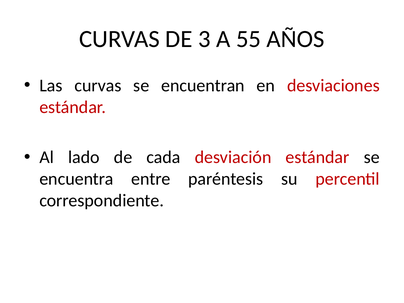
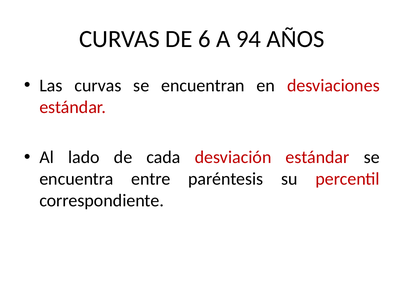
3: 3 -> 6 (204, 39)
55: 55 -> 94 (249, 39)
